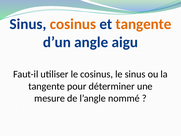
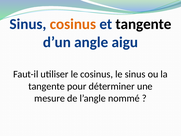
tangente colour: orange -> black (143, 24)
